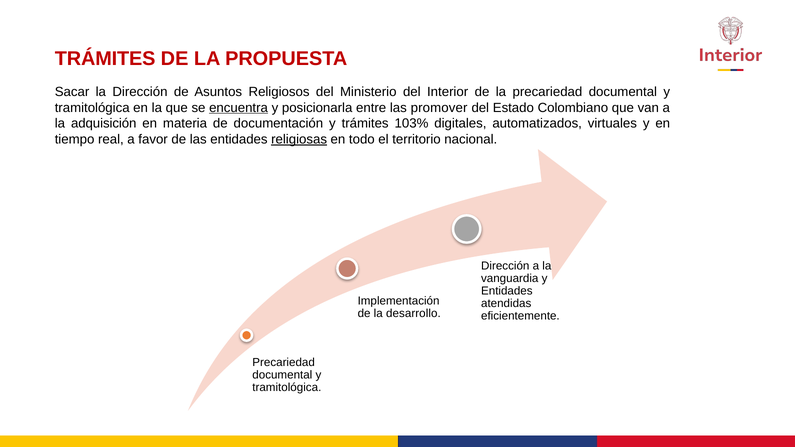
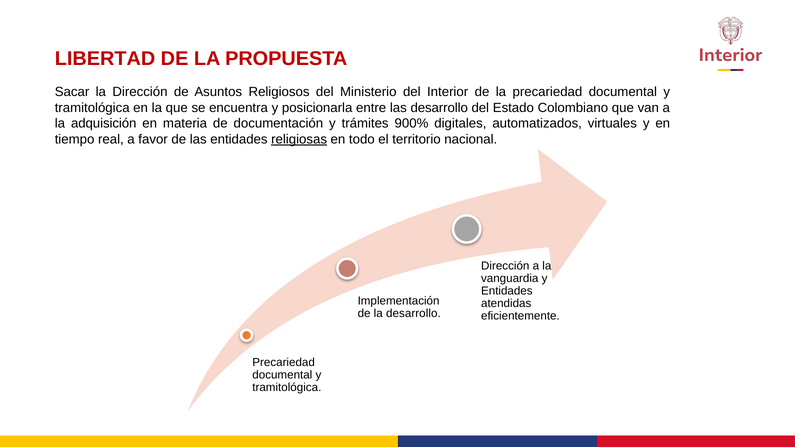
TRÁMITES: TRÁMITES -> LIBERTAD (105, 59)
encuentra underline: present -> none (239, 108)
las promover: promover -> desarrollo (439, 108)
103%: 103% -> 900% (412, 124)
